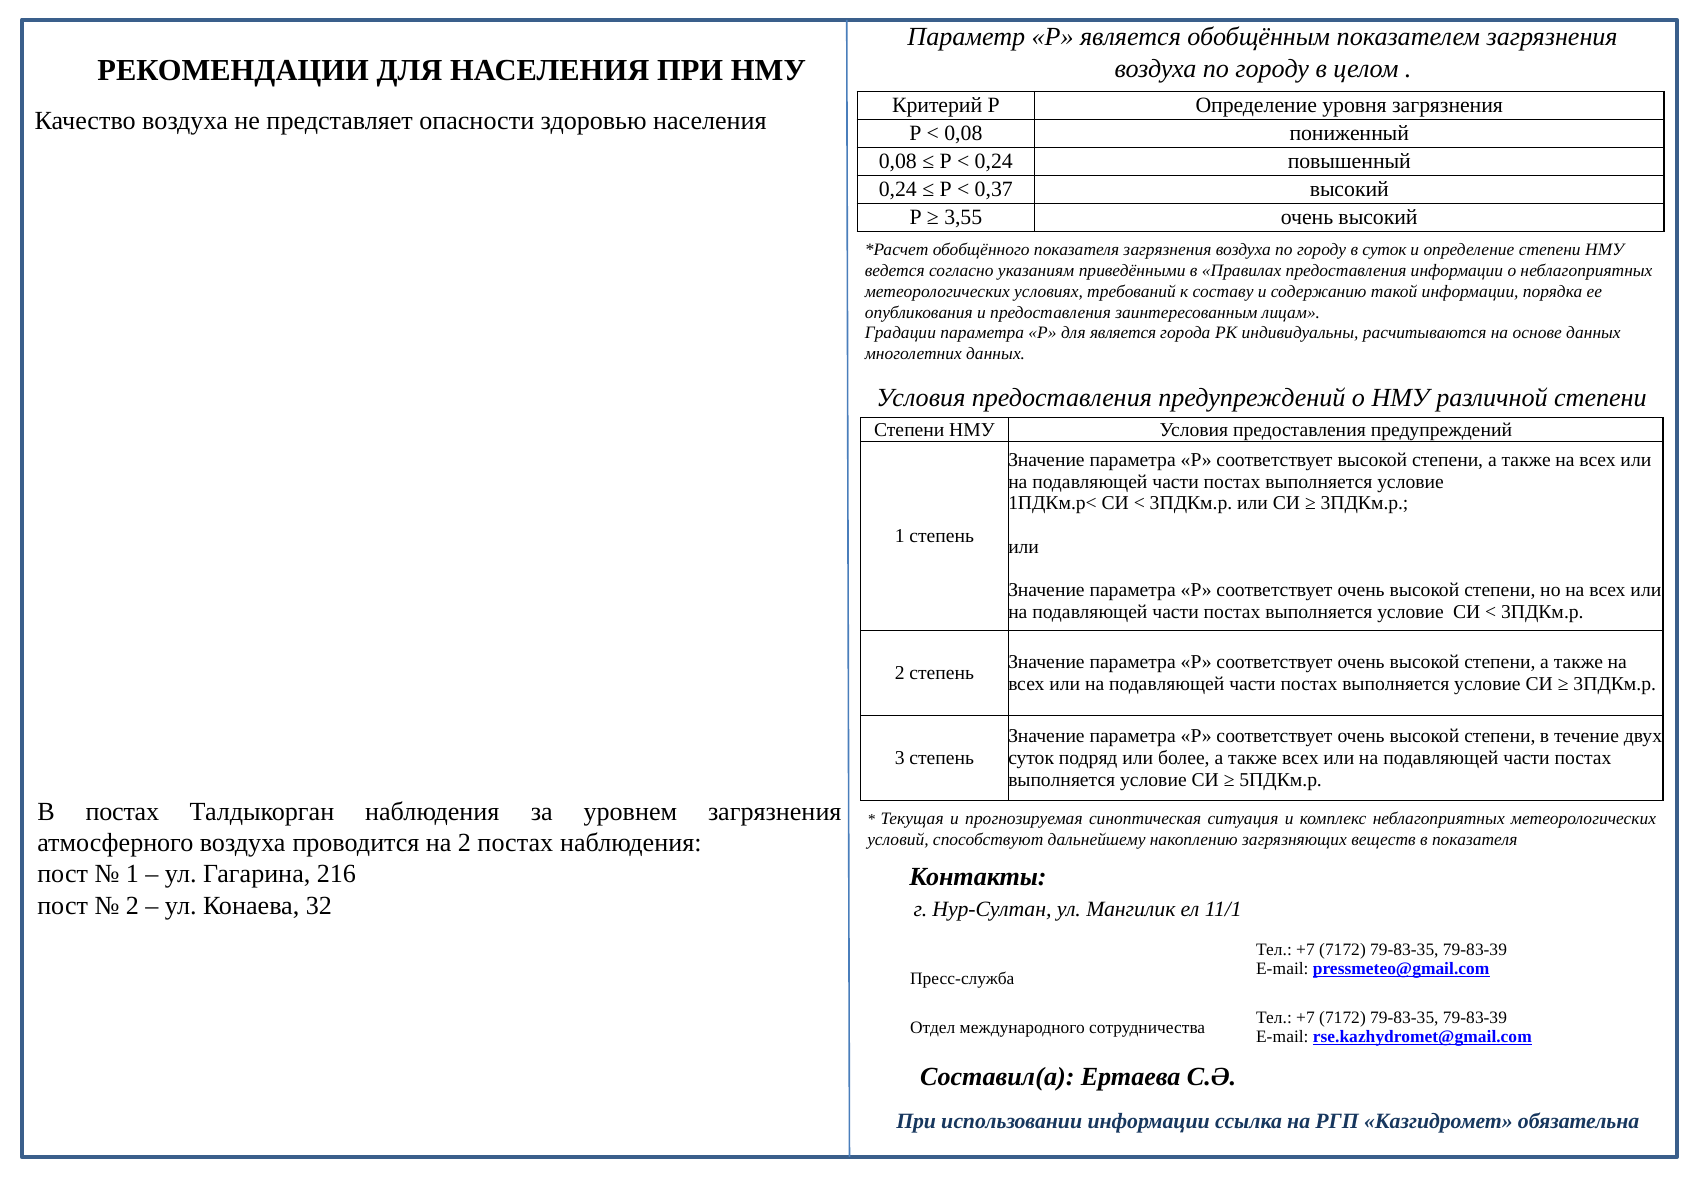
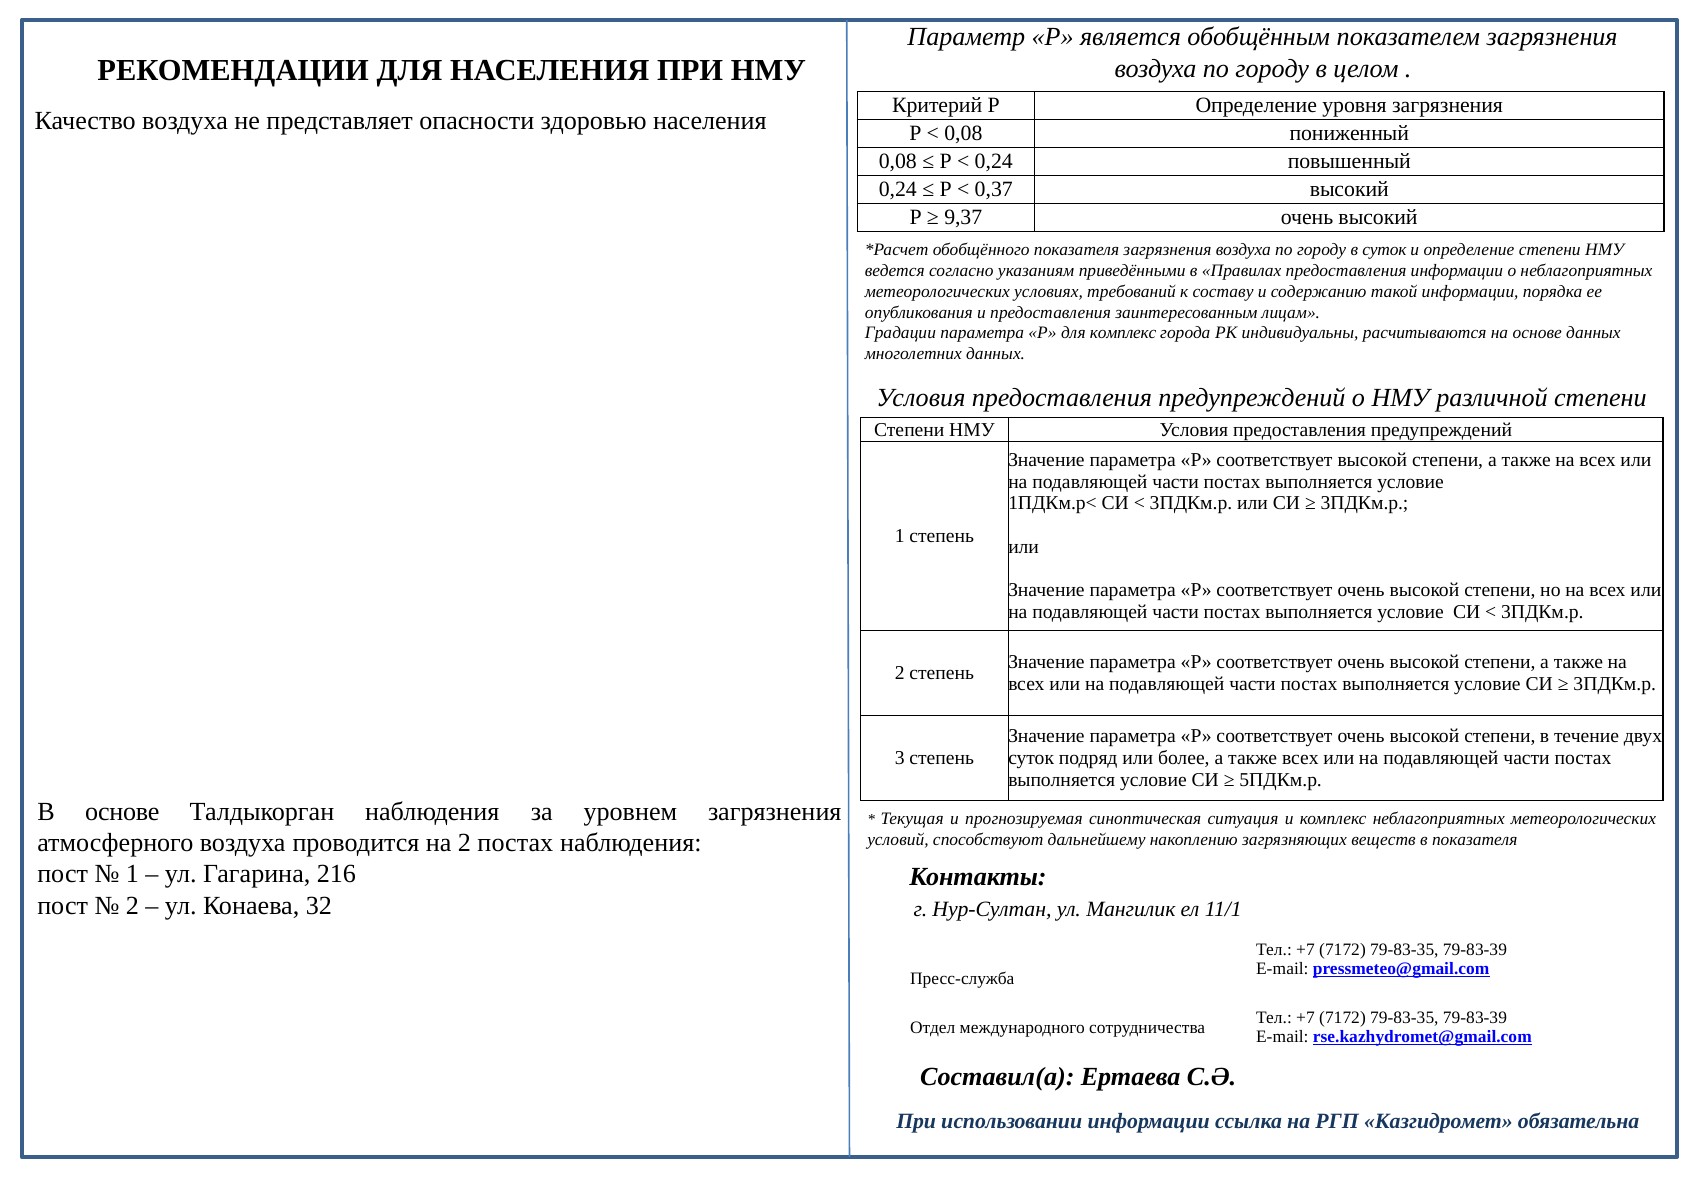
3,55: 3,55 -> 9,37 (963, 217)
для является: является -> комплекс (1123, 333)
В постах: постах -> основе (122, 811)
